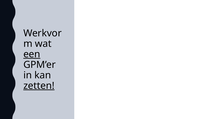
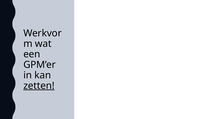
een underline: present -> none (32, 54)
